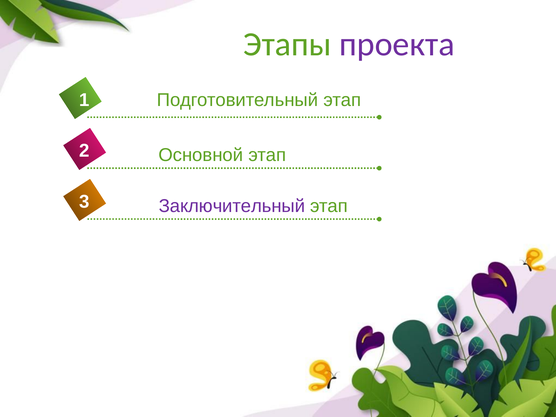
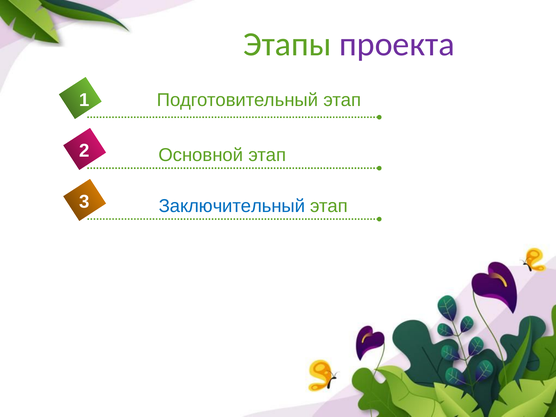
Заключительный colour: purple -> blue (232, 206)
